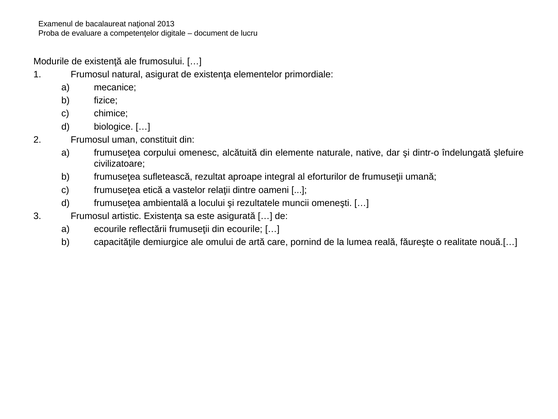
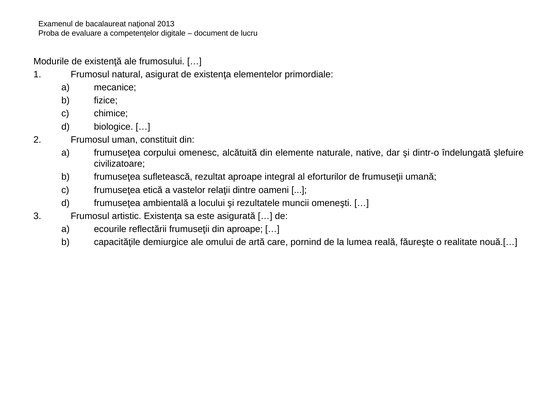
din ecourile: ecourile -> aproape (245, 229)
